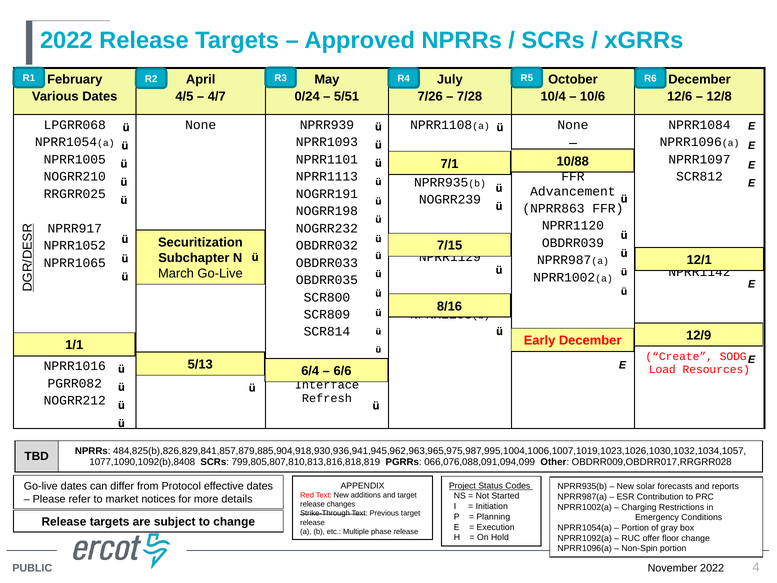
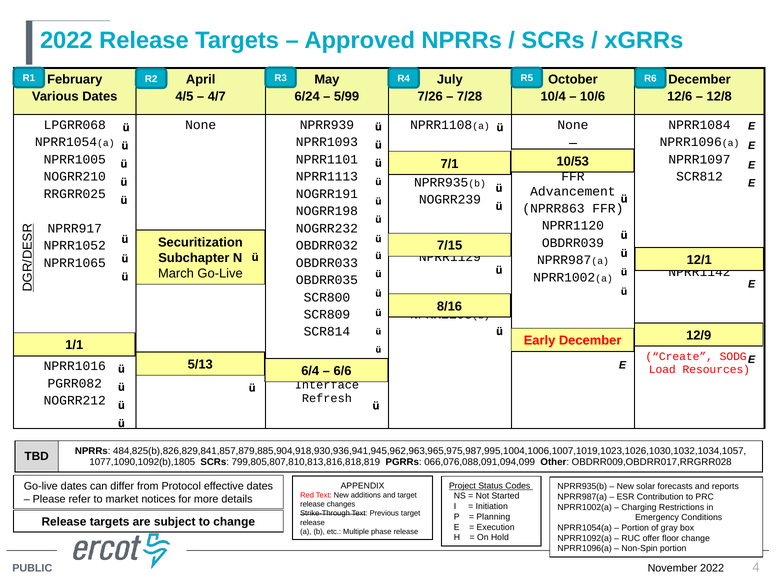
0/24: 0/24 -> 6/24 (307, 96)
5/51: 5/51 -> 5/99 (347, 96)
10/88: 10/88 -> 10/53 (573, 161)
1077,1090,1092(b),8408: 1077,1090,1092(b),8408 -> 1077,1090,1092(b),1805 (142, 462)
